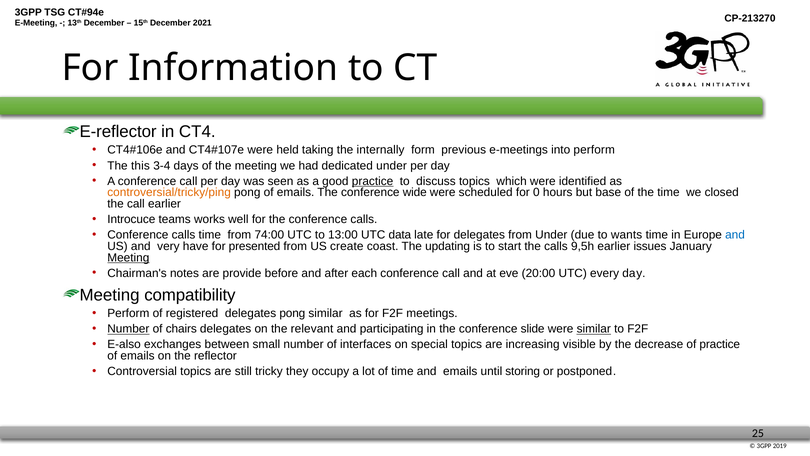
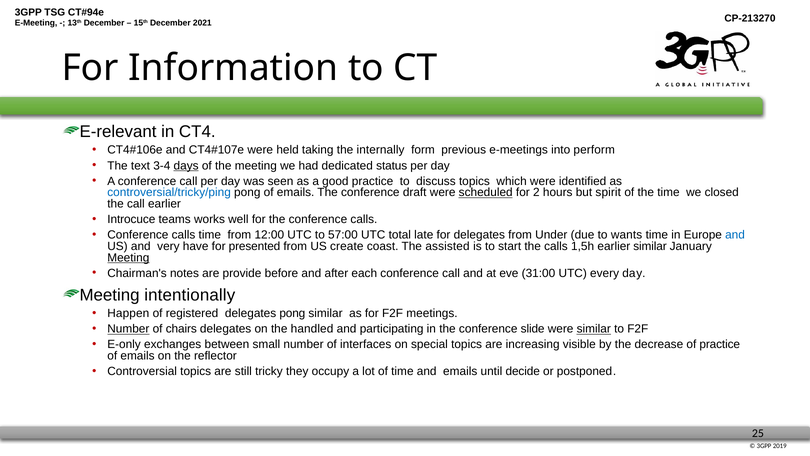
E-reflector: E-reflector -> E-relevant (118, 132)
this: this -> text (140, 165)
days underline: none -> present (186, 165)
dedicated under: under -> status (392, 165)
practice underline: present -> none (373, 181)
controversial/tricky/ping colour: orange -> blue (169, 192)
wide: wide -> draft (415, 192)
scheduled underline: none -> present (486, 192)
0: 0 -> 2 (536, 192)
base: base -> spirit (608, 192)
74:00: 74:00 -> 12:00 (269, 235)
13:00: 13:00 -> 57:00 (343, 235)
data: data -> total (400, 235)
updating: updating -> assisted (448, 246)
9,5h: 9,5h -> 1,5h (583, 246)
earlier issues: issues -> similar (650, 246)
20:00: 20:00 -> 31:00 (538, 273)
compatibility: compatibility -> intentionally (190, 295)
Perform: Perform -> Happen (128, 313)
relevant: relevant -> handled (312, 329)
E-also: E-also -> E-only (124, 344)
storing: storing -> decide (523, 371)
